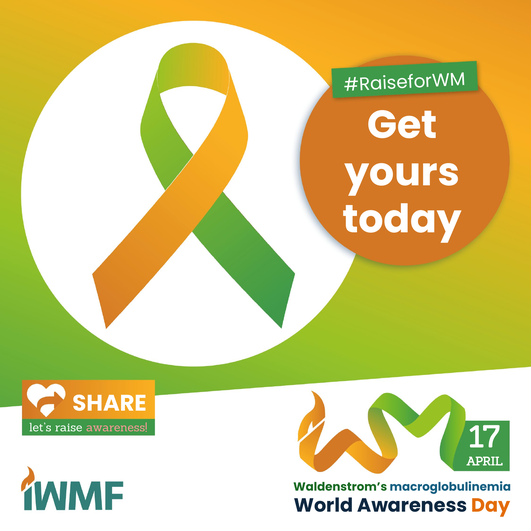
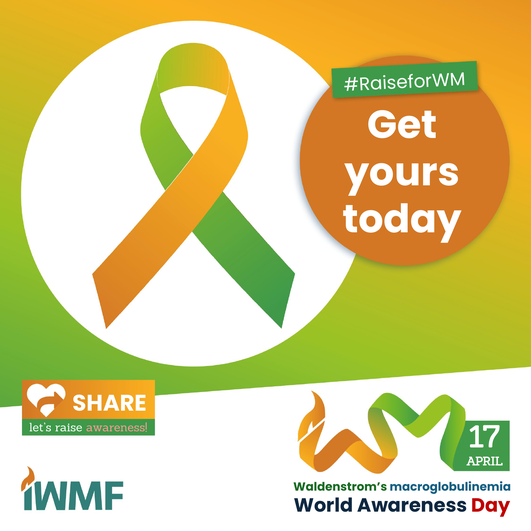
Day colour: orange -> red (491, 506)
